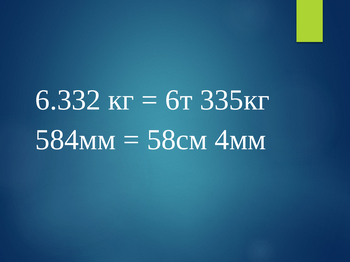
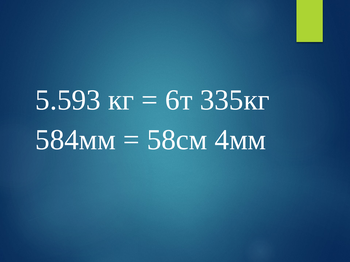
6.332: 6.332 -> 5.593 (68, 100)
